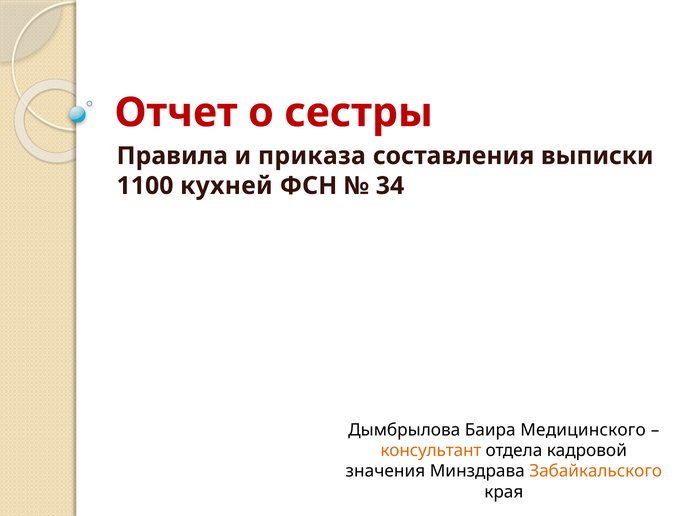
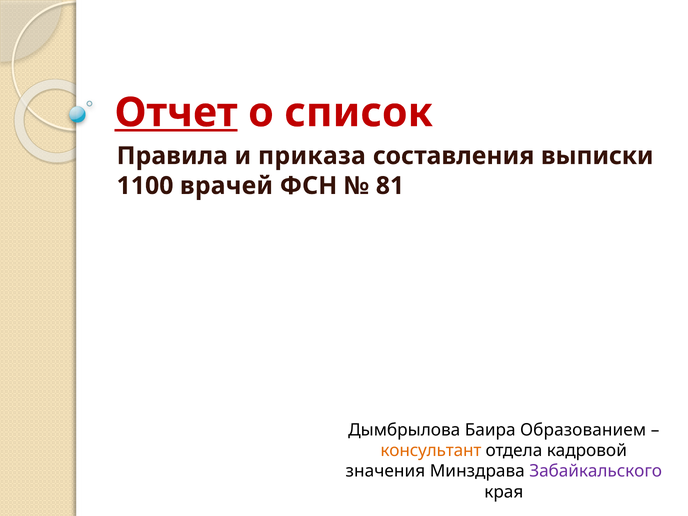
Отчет underline: none -> present (176, 113)
сестры: сестры -> список (359, 113)
кухней: кухней -> врачей (226, 186)
34: 34 -> 81 (390, 186)
Медицинского: Медицинского -> Образованием (583, 430)
Забайкальского colour: orange -> purple (596, 471)
